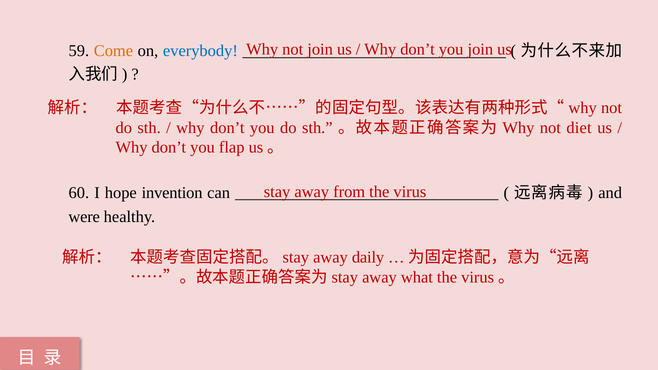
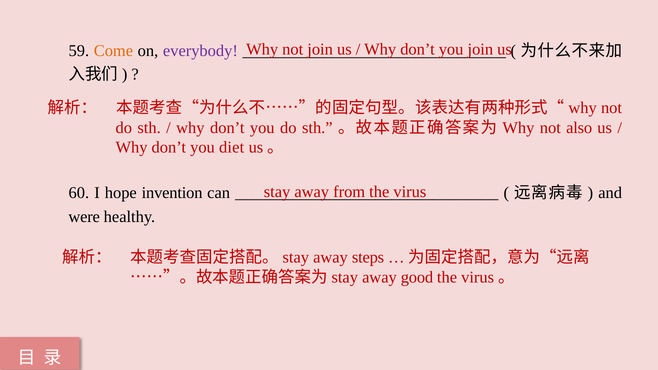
everybody colour: blue -> purple (200, 51)
diet: diet -> also (579, 128)
flap: flap -> diet (232, 147)
daily: daily -> steps (368, 258)
what: what -> good (417, 277)
